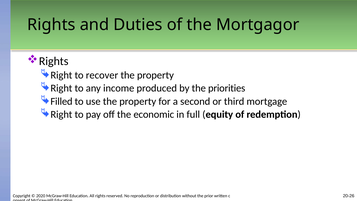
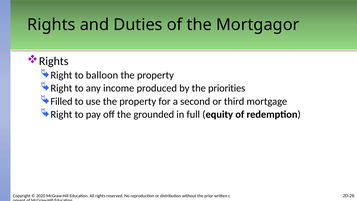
recover: recover -> balloon (102, 75)
economic: economic -> grounded (154, 114)
